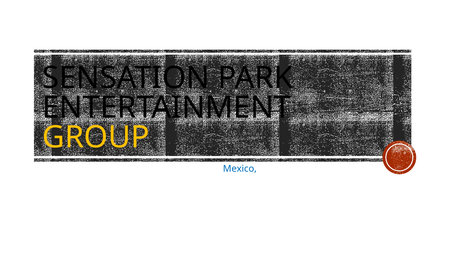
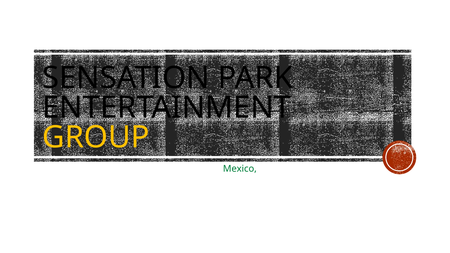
Mexico colour: blue -> green (240, 169)
